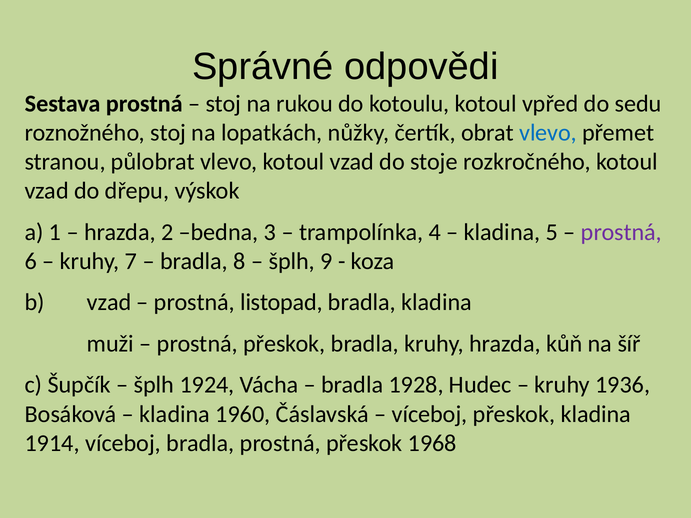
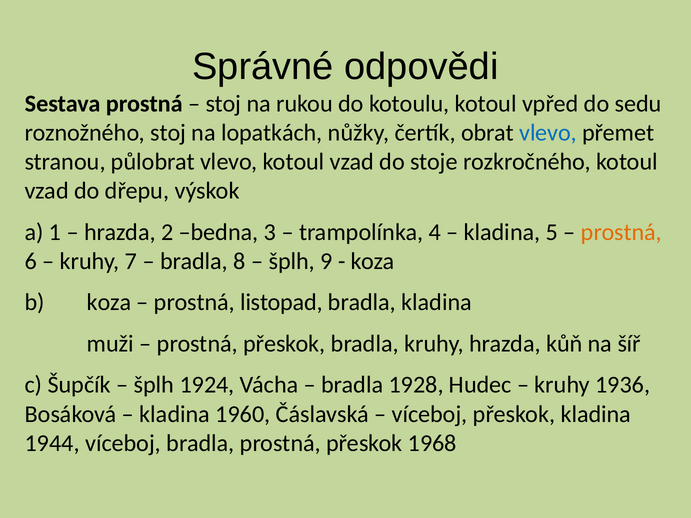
prostná colour: purple -> orange (621, 232)
b vzad: vzad -> koza (109, 303)
1914: 1914 -> 1944 (52, 443)
